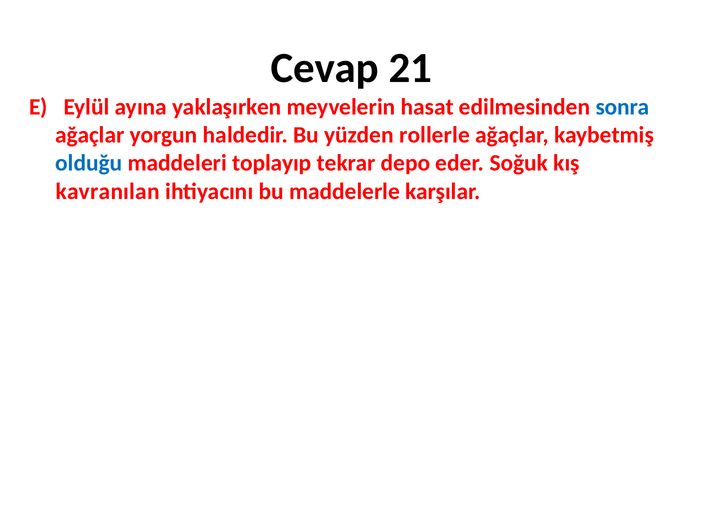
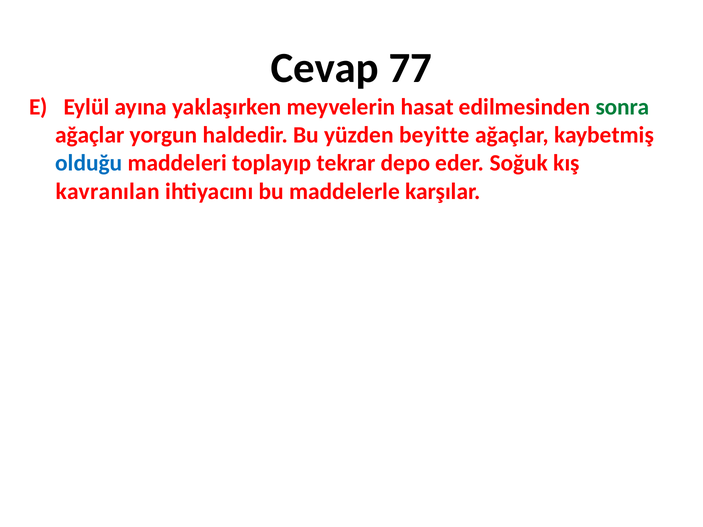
21: 21 -> 77 (410, 68)
sonra colour: blue -> green (622, 107)
rollerle: rollerle -> beyitte (434, 135)
